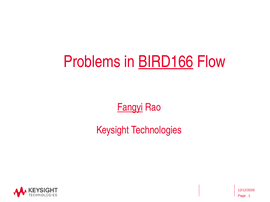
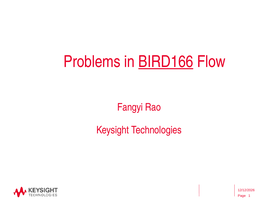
Fangyi underline: present -> none (130, 108)
